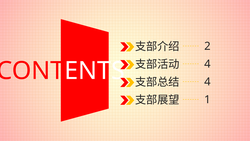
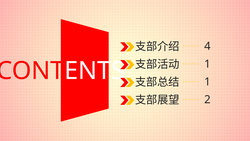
2: 2 -> 4 (207, 46)
4: 4 -> 1 (207, 64)
4: 4 -> 1 (207, 82)
1: 1 -> 2 (207, 99)
